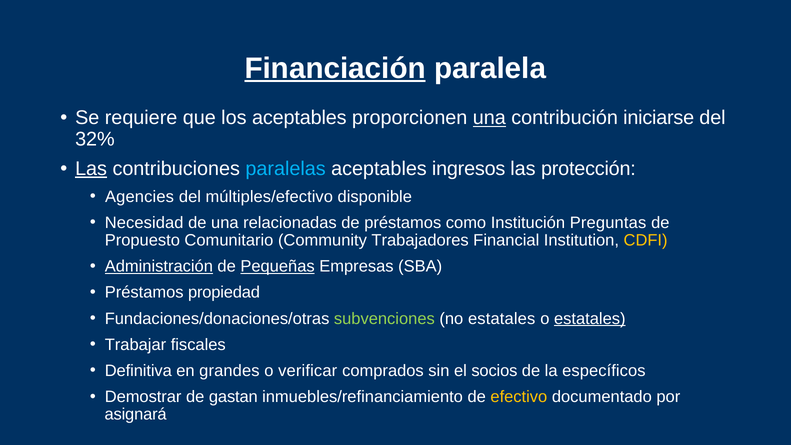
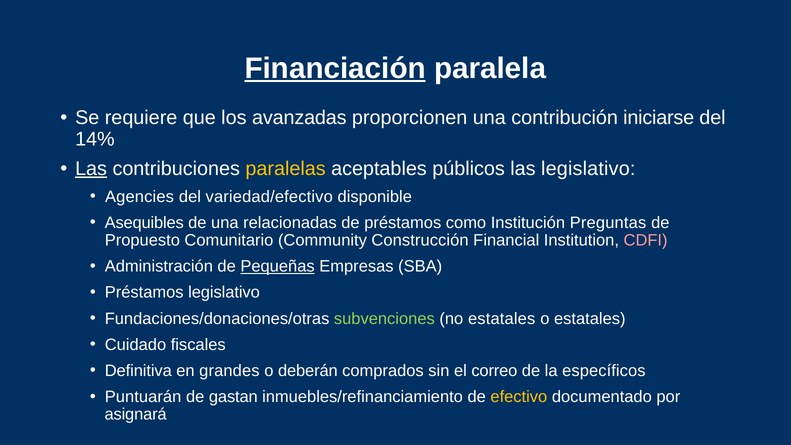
los aceptables: aceptables -> avanzadas (299, 118)
una underline: present -> none (489, 118)
32%: 32% -> 14% (95, 139)
paralelas colour: light blue -> yellow (286, 169)
ingresos: ingresos -> públicos (469, 169)
las protección: protección -> legislativo (588, 169)
múltiples/efectivo: múltiples/efectivo -> variedad/efectivo (269, 197)
Necesidad: Necesidad -> Asequibles (144, 223)
Trabajadores: Trabajadores -> Construcción (420, 240)
CDFI colour: yellow -> pink (646, 240)
Administración underline: present -> none (159, 266)
Préstamos propiedad: propiedad -> legislativo (224, 293)
estatales underline: present -> none (590, 319)
Trabajar: Trabajar -> Cuidado (135, 345)
verificar: verificar -> deberán (308, 371)
socios: socios -> correo (494, 371)
Demostrar: Demostrar -> Puntuarán (143, 397)
